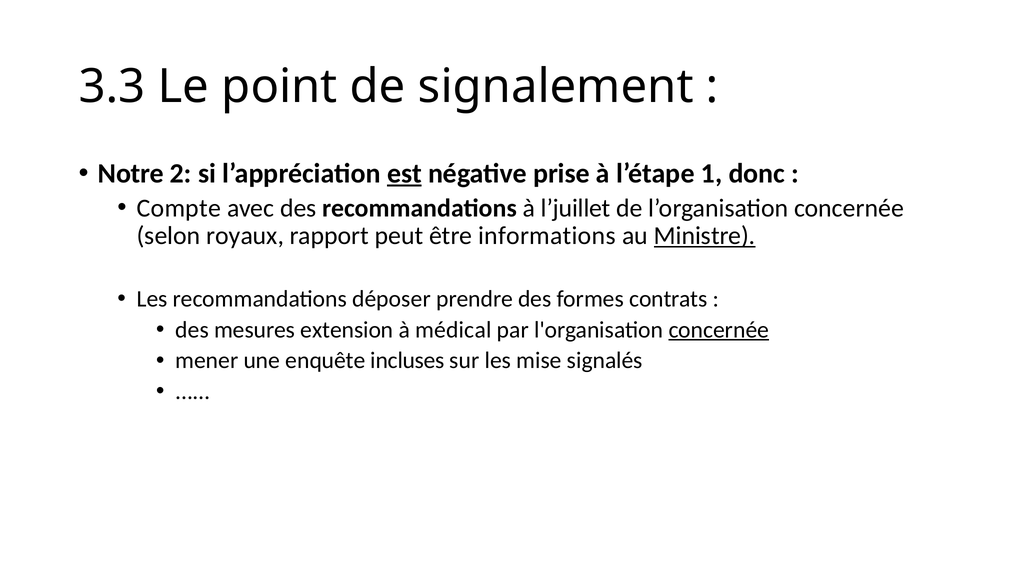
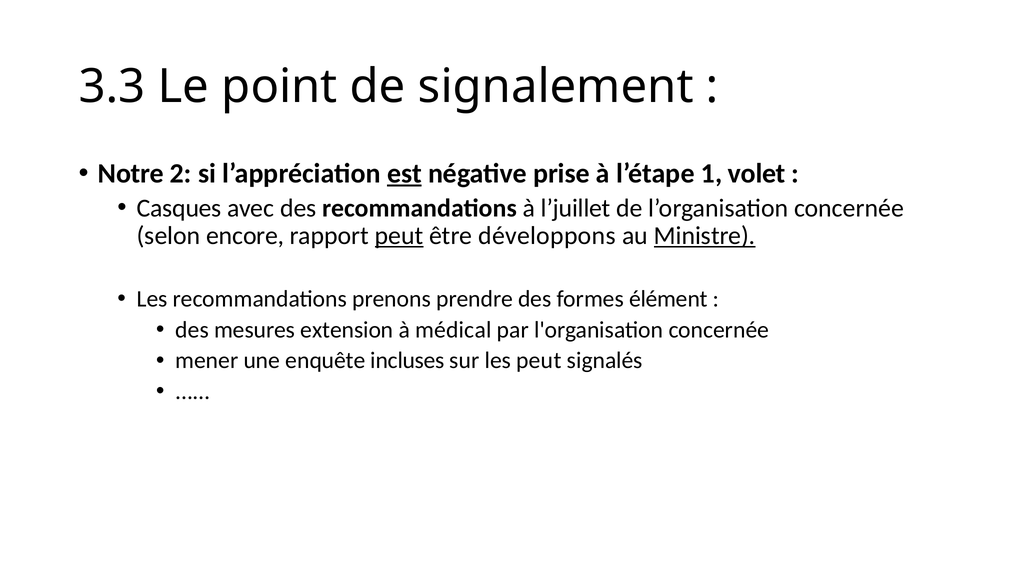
donc: donc -> volet (757, 173)
Compte: Compte -> Casques (179, 208)
royaux: royaux -> encore (245, 236)
peut underline: none -> present (399, 236)
informations: informations -> développons (547, 236)
déposer: déposer -> prenons (392, 299)
contrats: contrats -> élément (668, 299)
concernée underline: present -> none (719, 329)
les mise: mise -> peut (539, 360)
